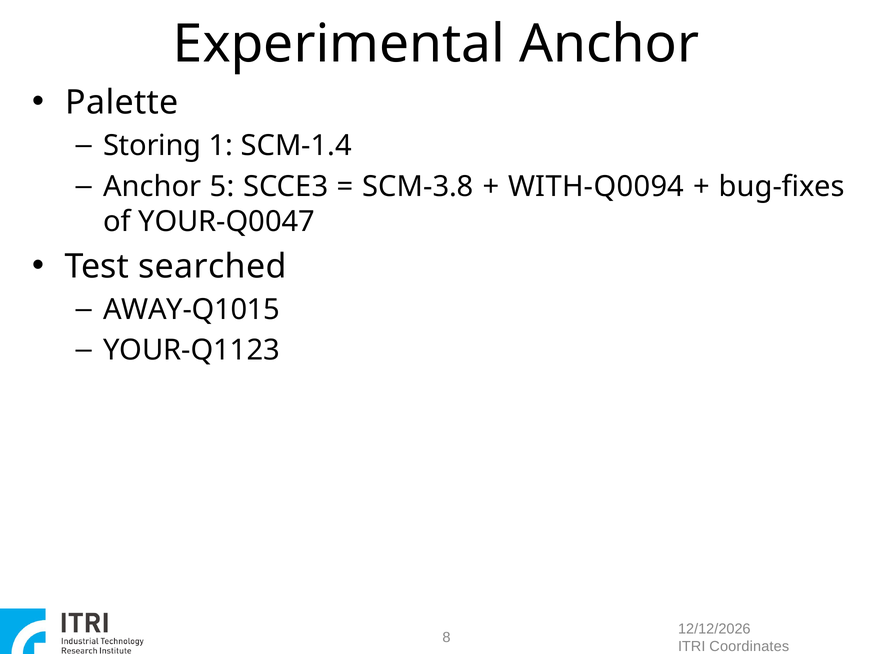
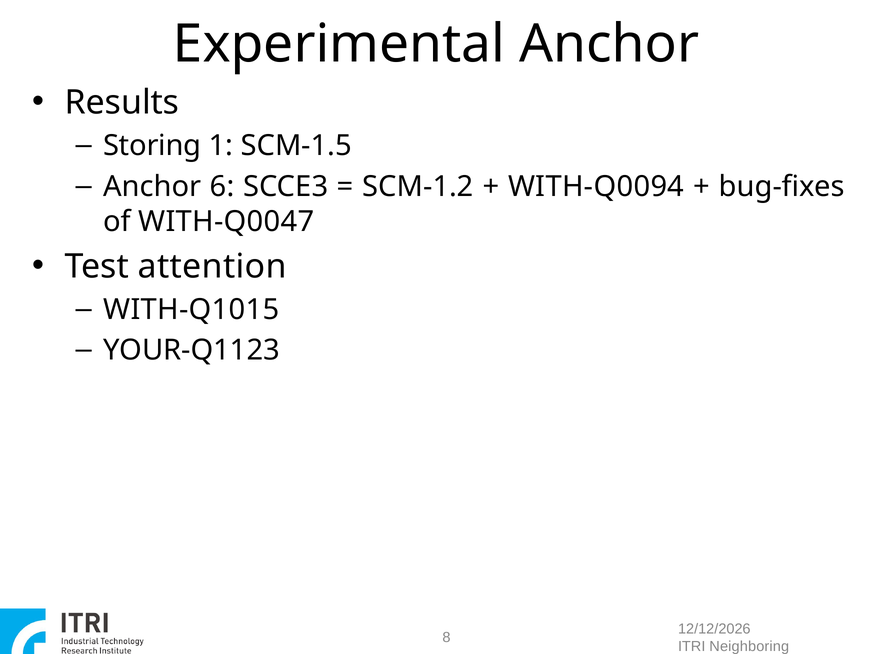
Palette: Palette -> Results (122, 103)
SCM-1.4: SCM-1.4 -> SCM-1.5 (296, 146)
5: 5 -> 6 (222, 187)
SCM-3.8: SCM-3.8 -> SCM-1.2 (418, 187)
YOUR-Q0047: YOUR-Q0047 -> WITH-Q0047 (226, 222)
searched: searched -> attention (212, 267)
AWAY-Q1015: AWAY-Q1015 -> WITH-Q1015 (191, 310)
Coordinates: Coordinates -> Neighboring (749, 647)
